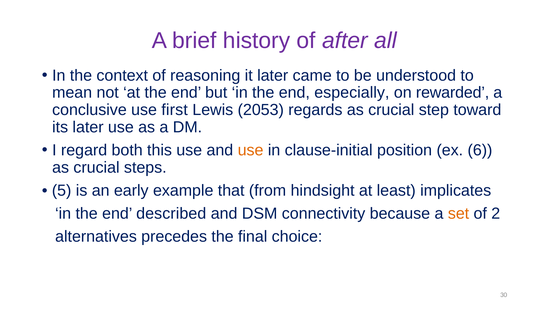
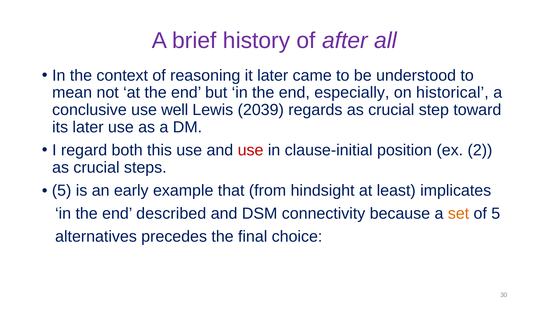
rewarded: rewarded -> historical (452, 93)
first: first -> well (175, 110)
2053: 2053 -> 2039 (261, 110)
use colour: orange -> red (251, 150)
6: 6 -> 2 (480, 150)
of 2: 2 -> 5 (496, 213)
